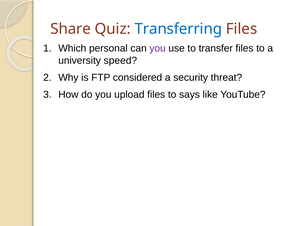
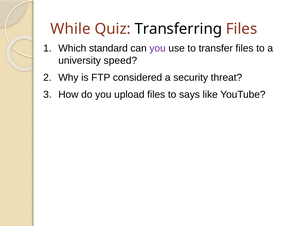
Share: Share -> While (70, 29)
Transferring colour: blue -> black (178, 29)
personal: personal -> standard (108, 48)
